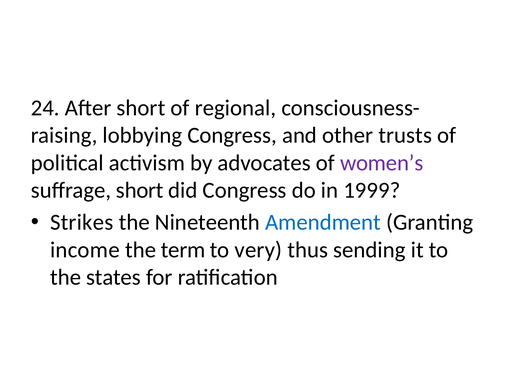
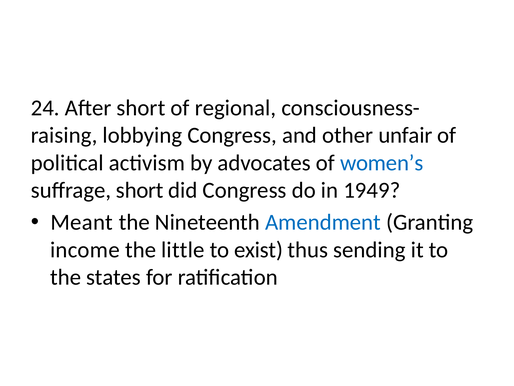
trusts: trusts -> unfair (405, 135)
women’s colour: purple -> blue (382, 163)
1999: 1999 -> 1949 (372, 190)
Strikes: Strikes -> Meant (82, 222)
term: term -> little (183, 250)
very: very -> exist (259, 250)
